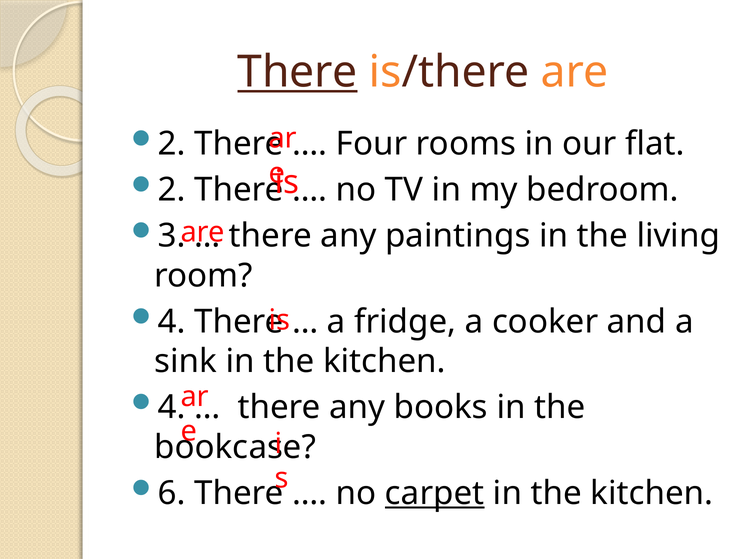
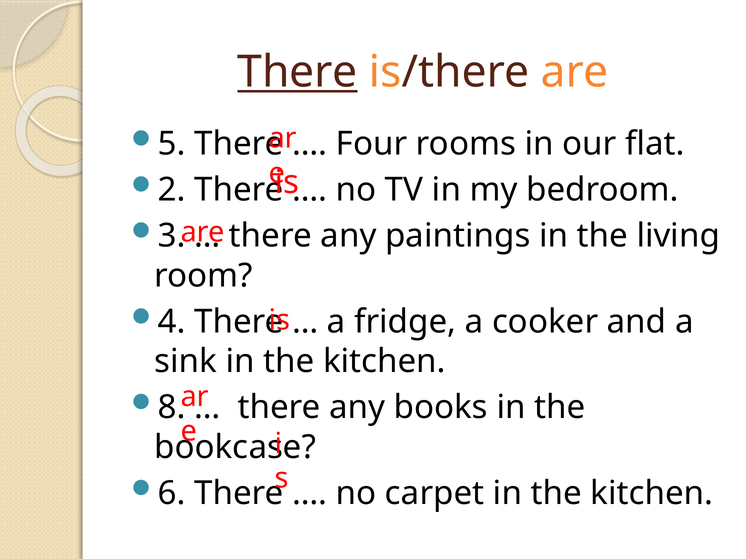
2: 2 -> 5 (172, 144)
4: 4 -> 8 (172, 408)
carpet underline: present -> none (435, 494)
